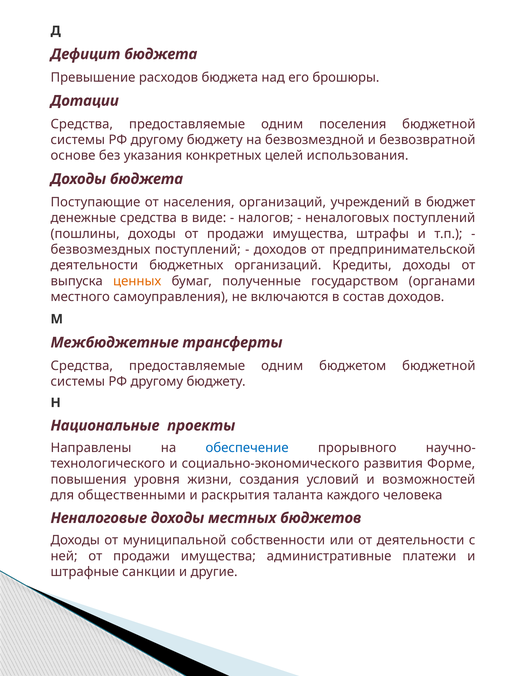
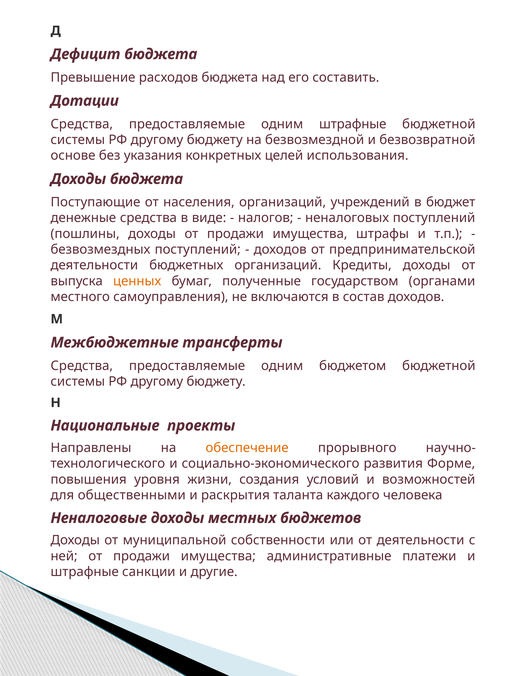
брошюры: брошюры -> составить (346, 77)
одним поселения: поселения -> штрафные (353, 124)
обеспечение colour: blue -> orange (247, 448)
